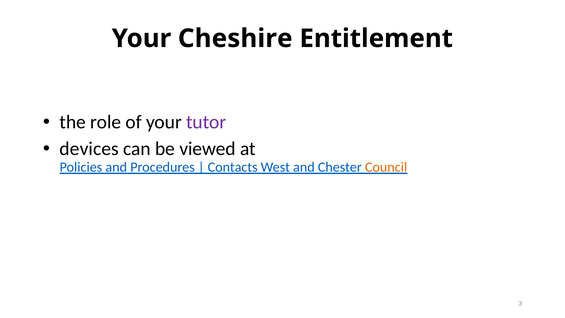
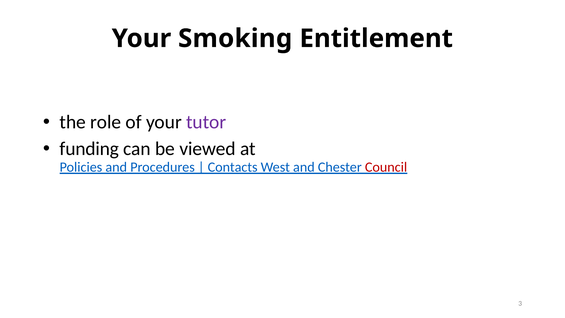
Cheshire: Cheshire -> Smoking (235, 38)
devices: devices -> funding (89, 149)
Council colour: orange -> red (386, 167)
